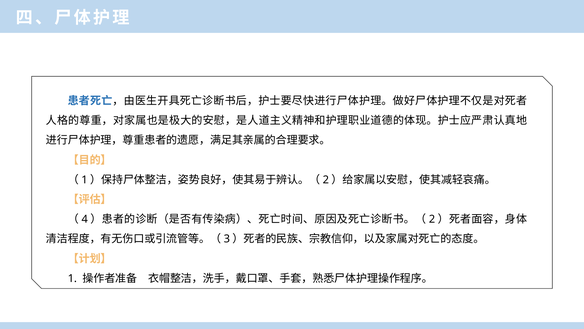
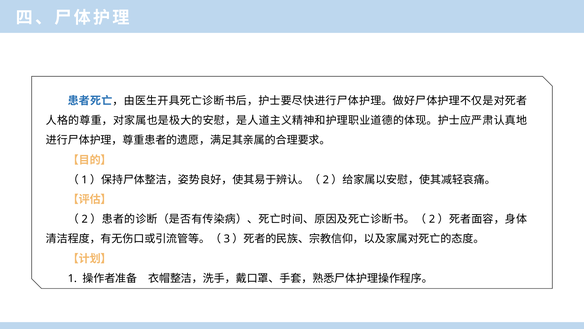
4: 4 -> 2 (85, 219)
